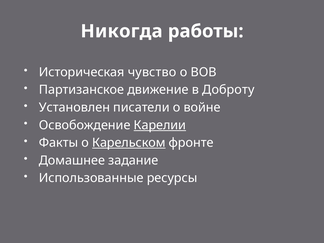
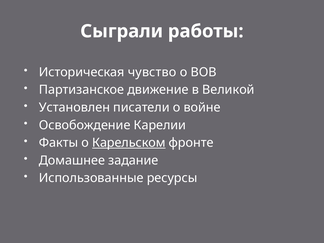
Никогда: Никогда -> Сыграли (122, 31)
Доброту: Доброту -> Великой (228, 90)
Карелии underline: present -> none (160, 125)
